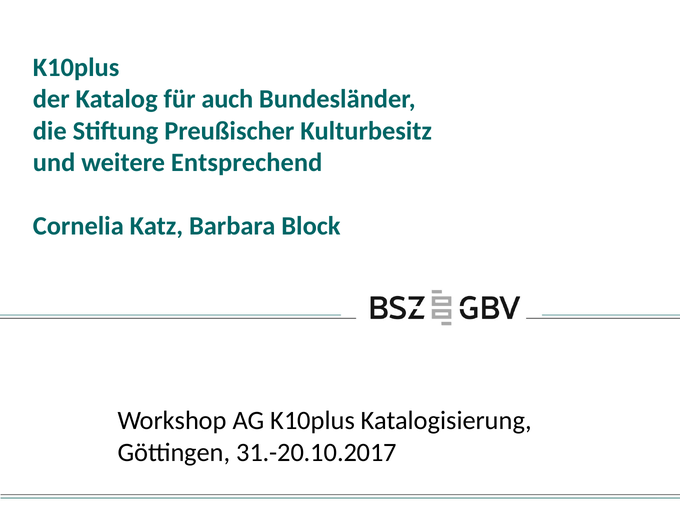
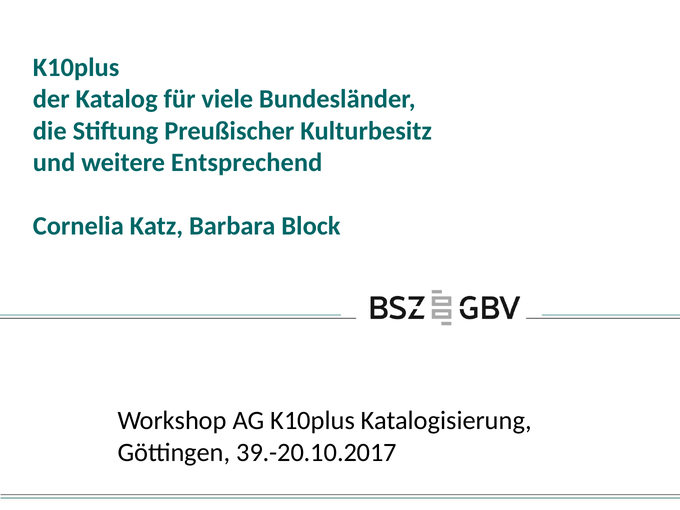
auch: auch -> viele (227, 99)
31.-20.10.2017: 31.-20.10.2017 -> 39.-20.10.2017 (317, 452)
